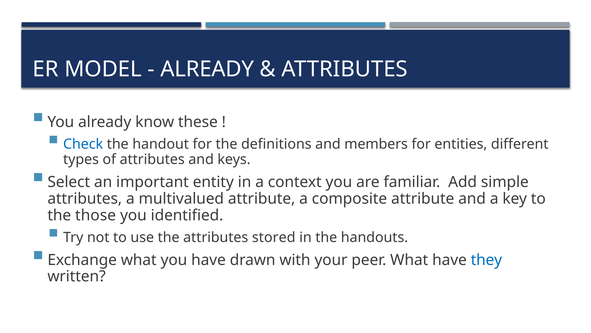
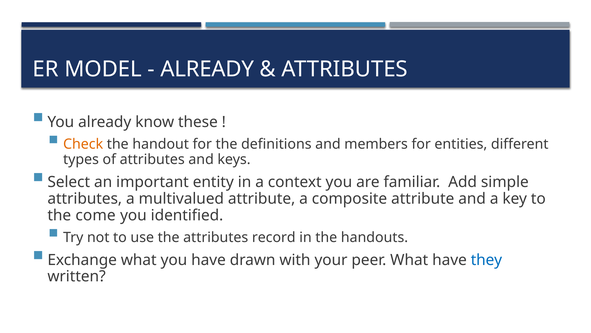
Check colour: blue -> orange (83, 144)
those: those -> come (96, 215)
stored: stored -> record (274, 237)
